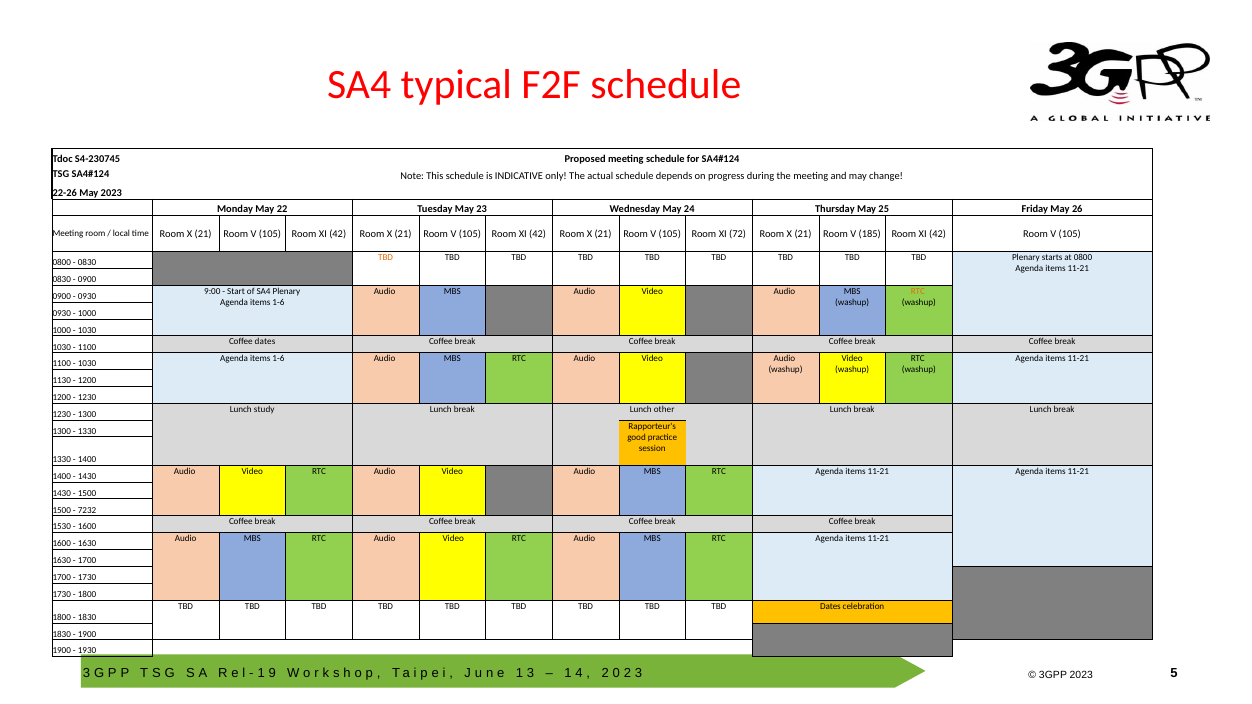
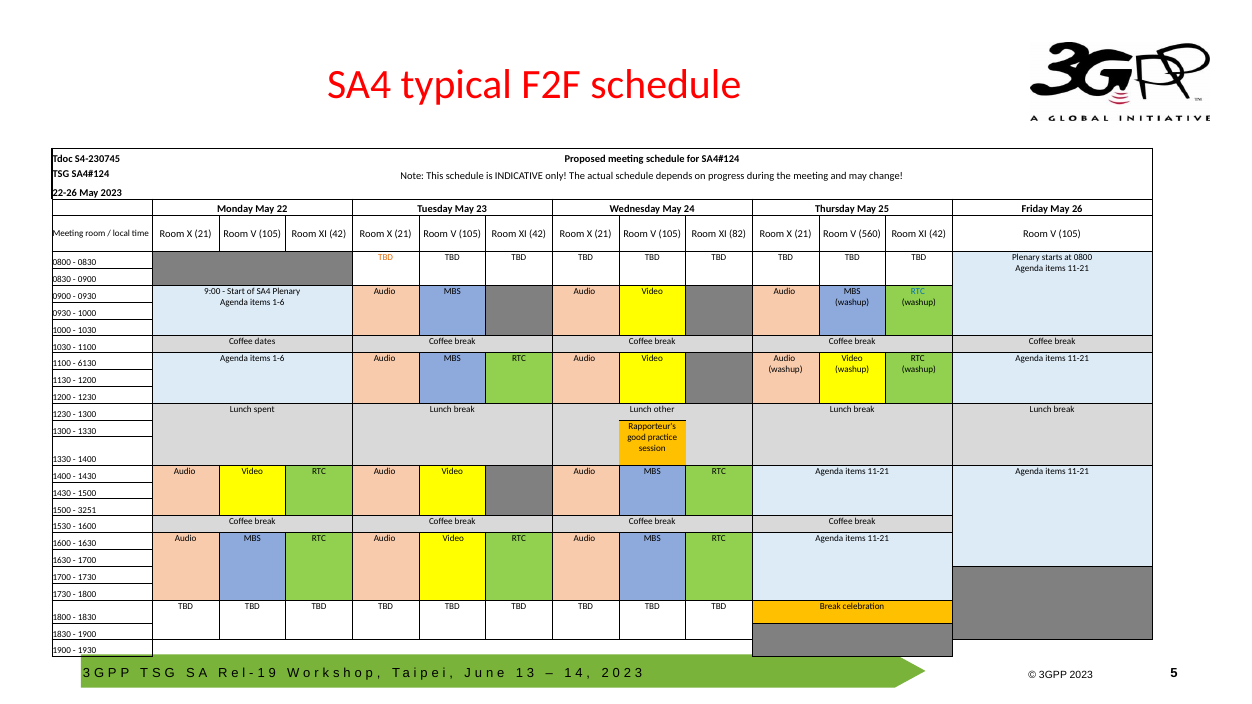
72: 72 -> 82 (738, 234)
185: 185 -> 560 (870, 234)
RTC colour: orange -> blue (918, 291)
1030: 1030 -> 6130 (87, 364)
study: study -> spent (264, 409)
7232: 7232 -> 3251 (87, 510)
TBD Dates: Dates -> Break (830, 606)
